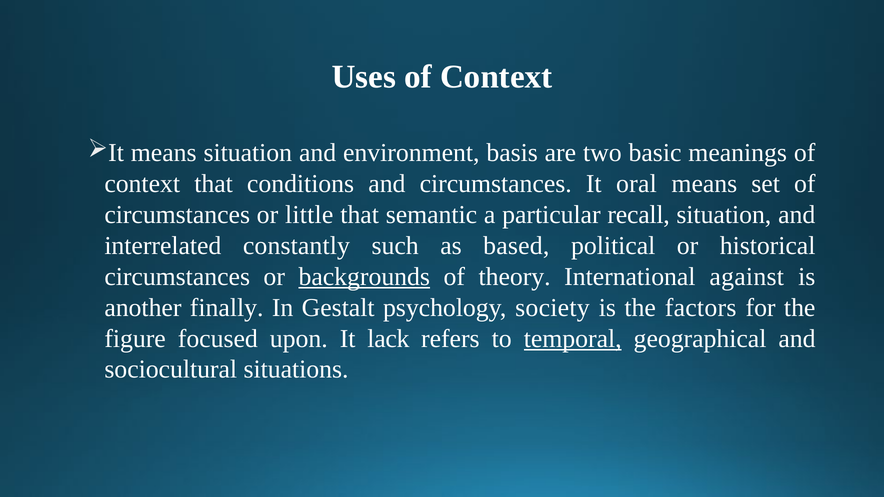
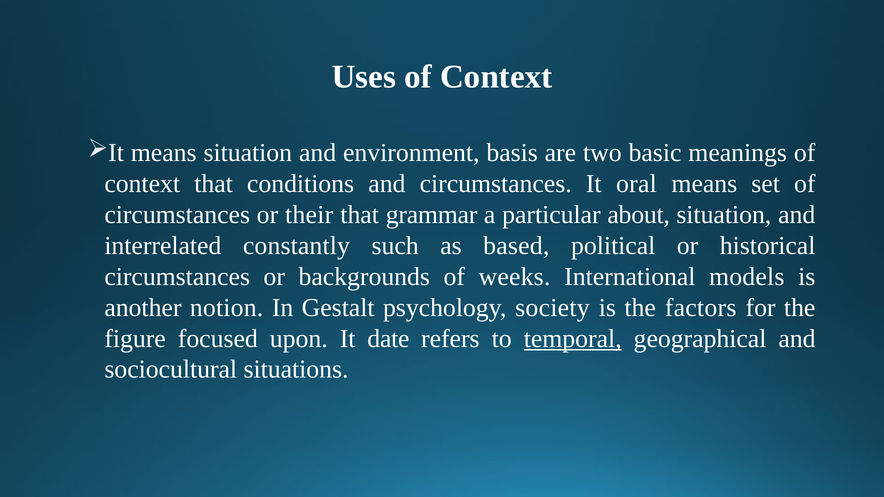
little: little -> their (309, 215)
semantic: semantic -> grammar (432, 215)
recall: recall -> about (639, 215)
backgrounds underline: present -> none (364, 277)
theory: theory -> weeks (514, 277)
against: against -> models (747, 277)
finally: finally -> notion (227, 308)
lack: lack -> date (388, 339)
